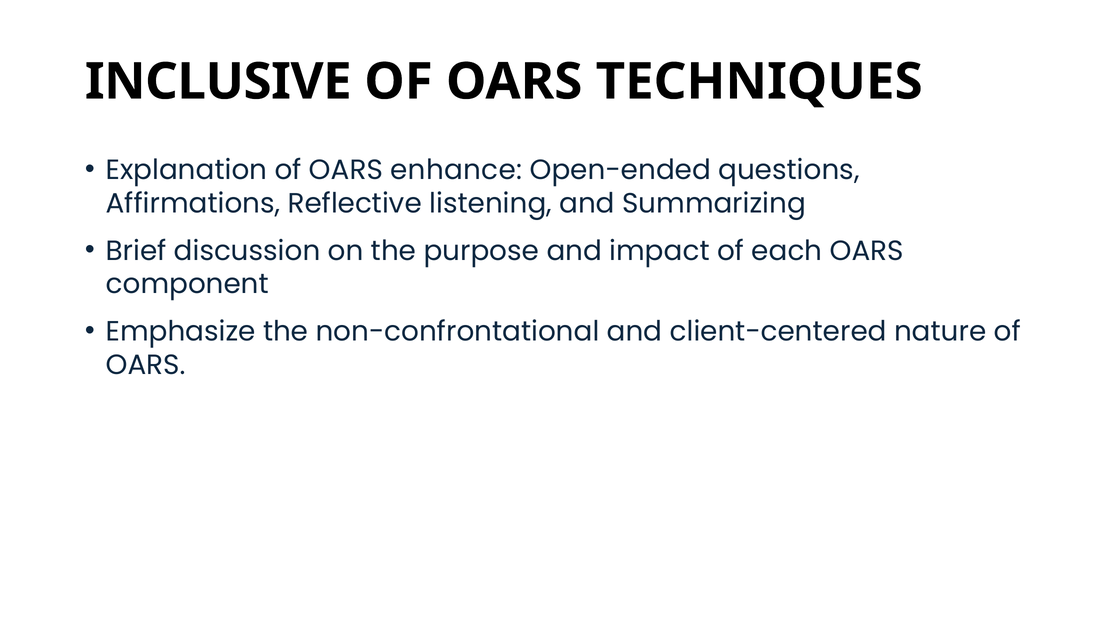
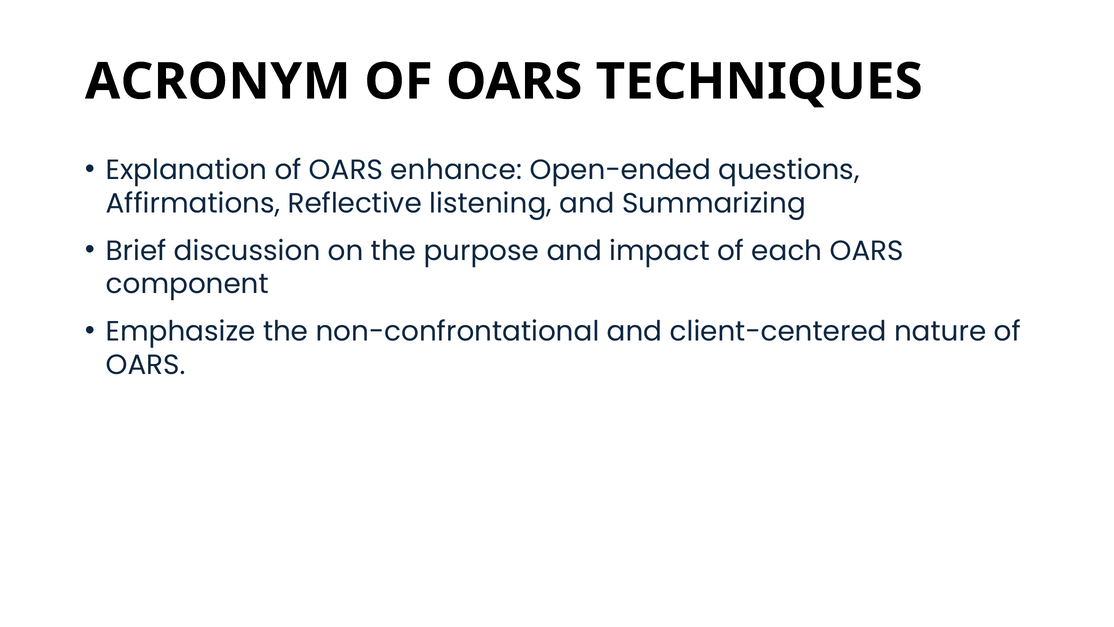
INCLUSIVE: INCLUSIVE -> ACRONYM (218, 82)
